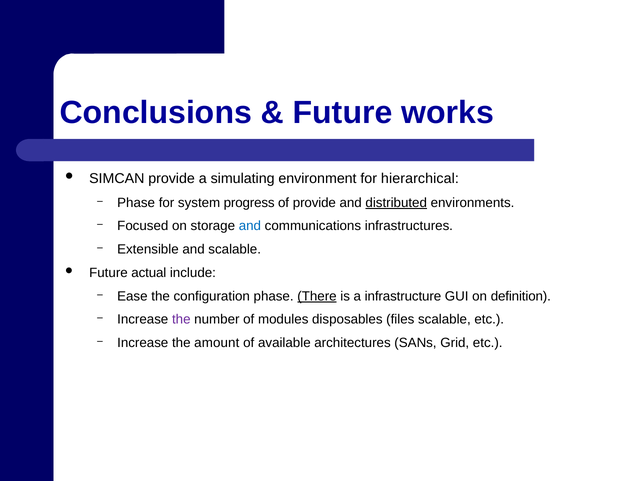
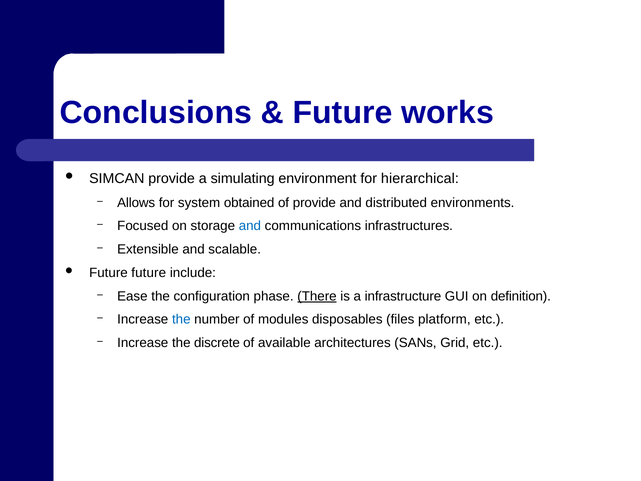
Phase: Phase -> Allows (136, 203)
progress: progress -> obtained (249, 203)
distributed underline: present -> none (396, 203)
Future actual: actual -> future (149, 273)
the colour: purple -> blue (181, 319)
files scalable: scalable -> platform (444, 319)
amount: amount -> discrete (217, 343)
